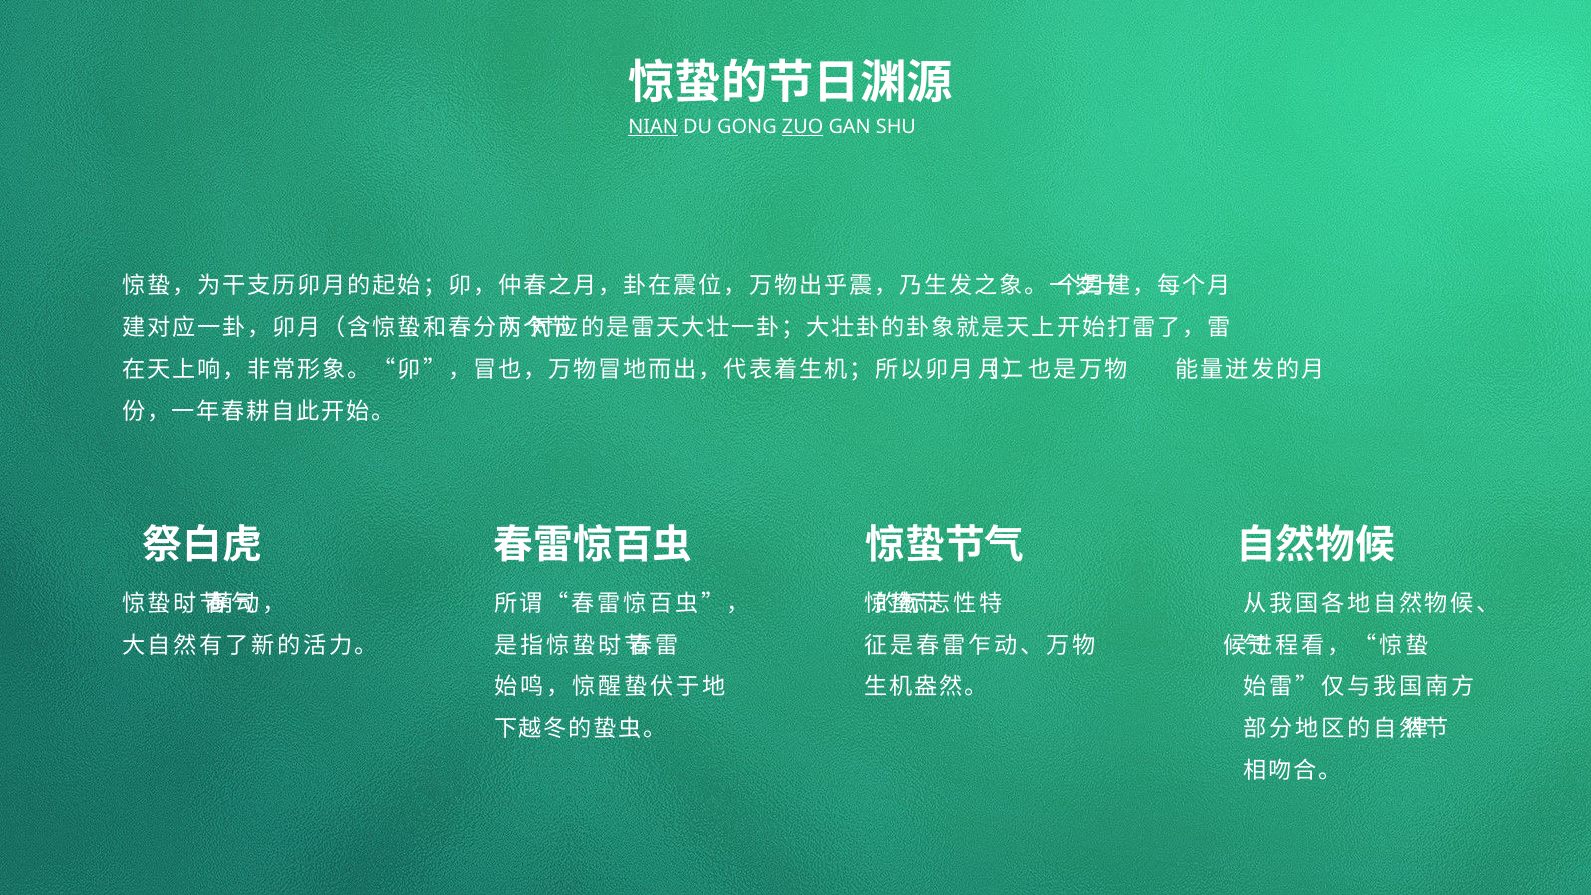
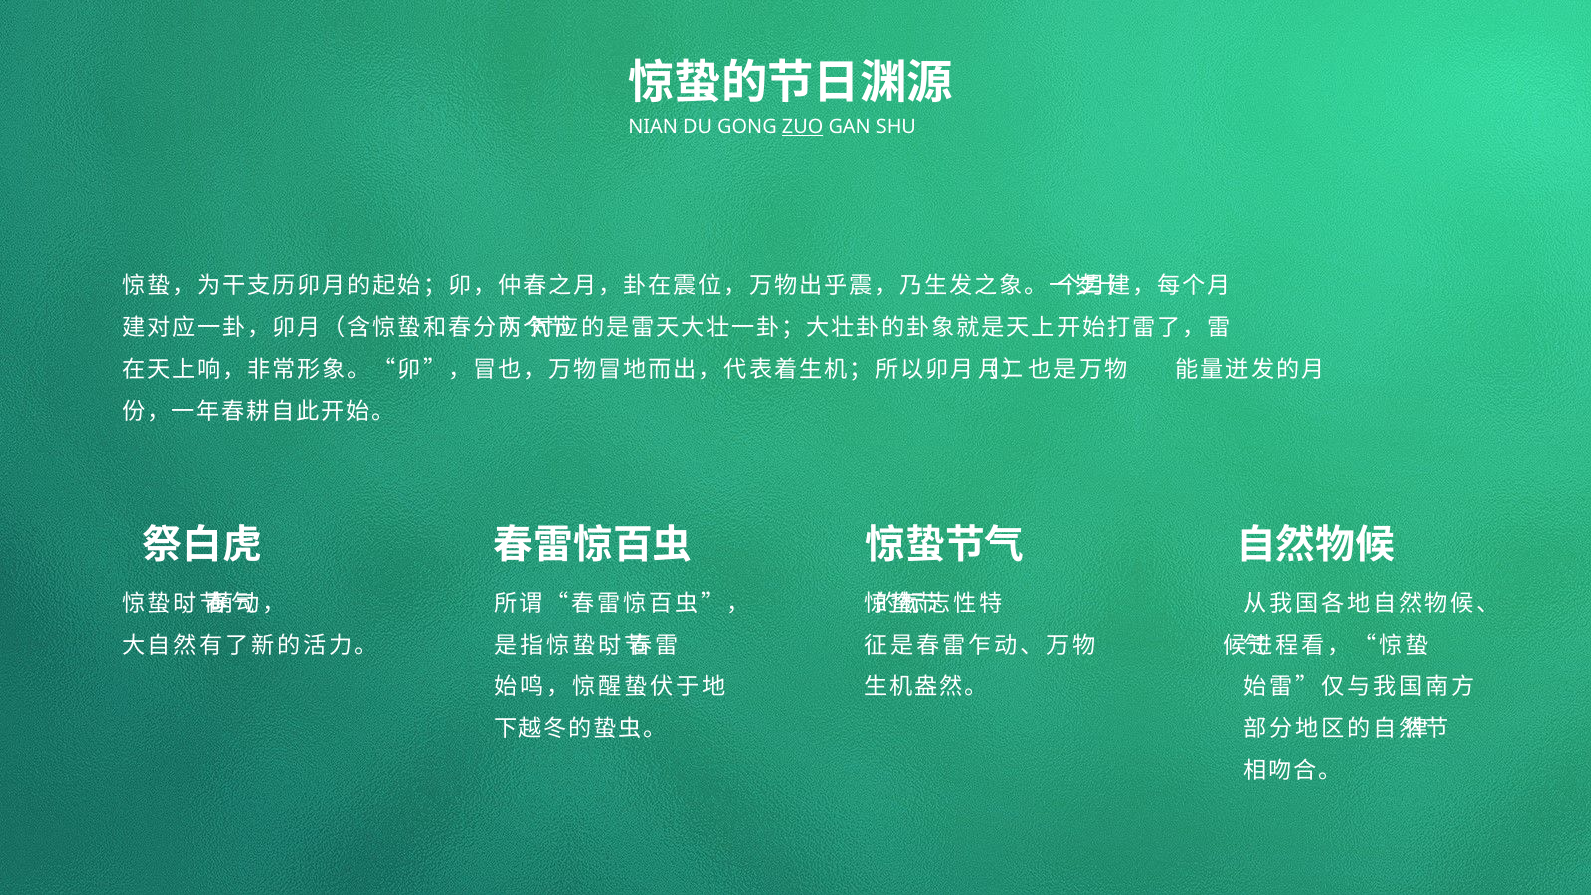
NIAN underline: present -> none (653, 127)
